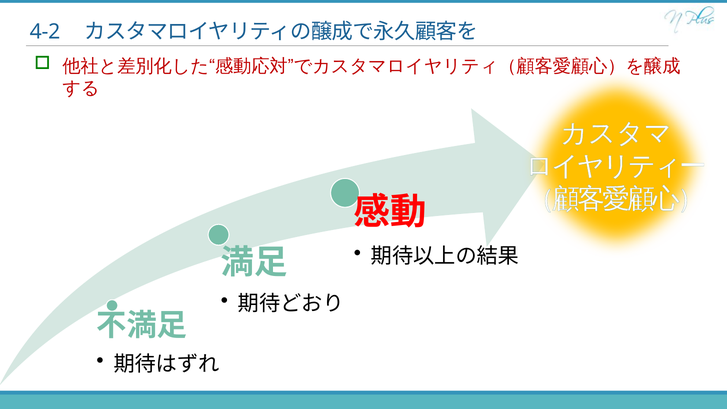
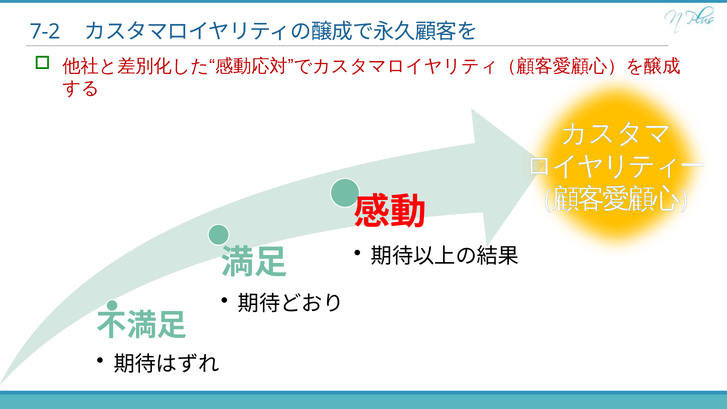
4-2: 4-2 -> 7-2 (45, 32)
